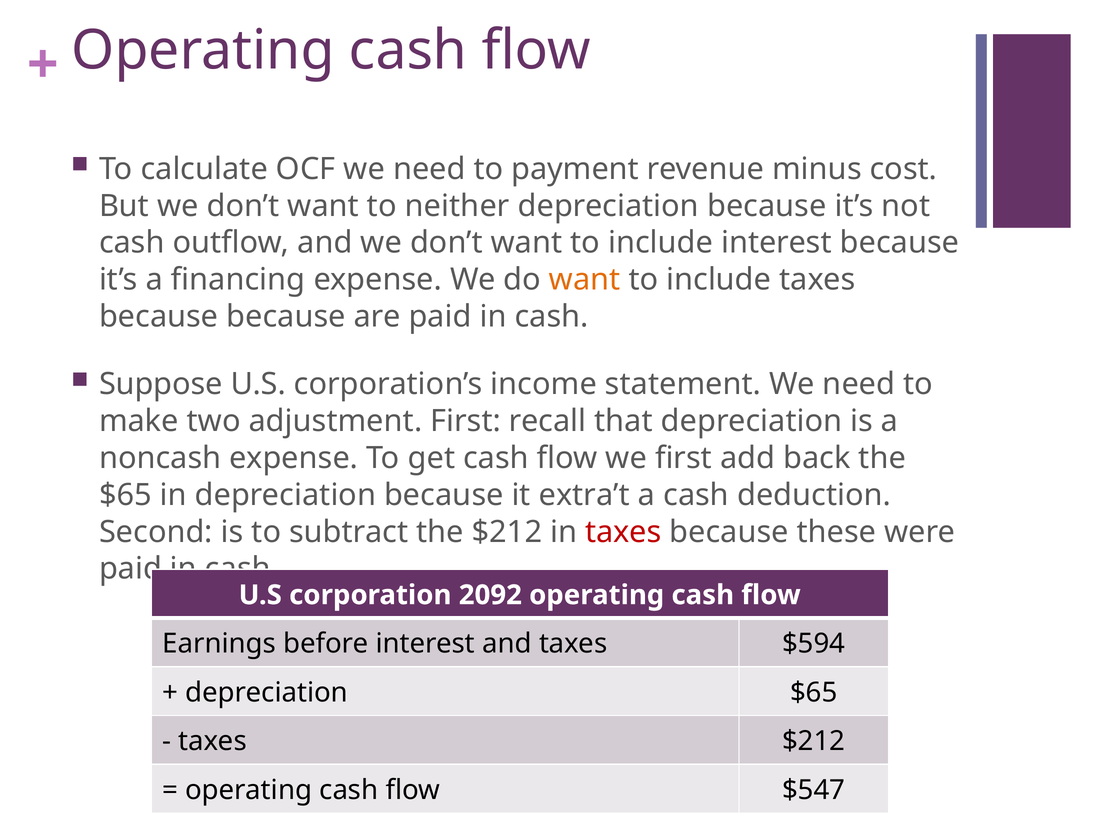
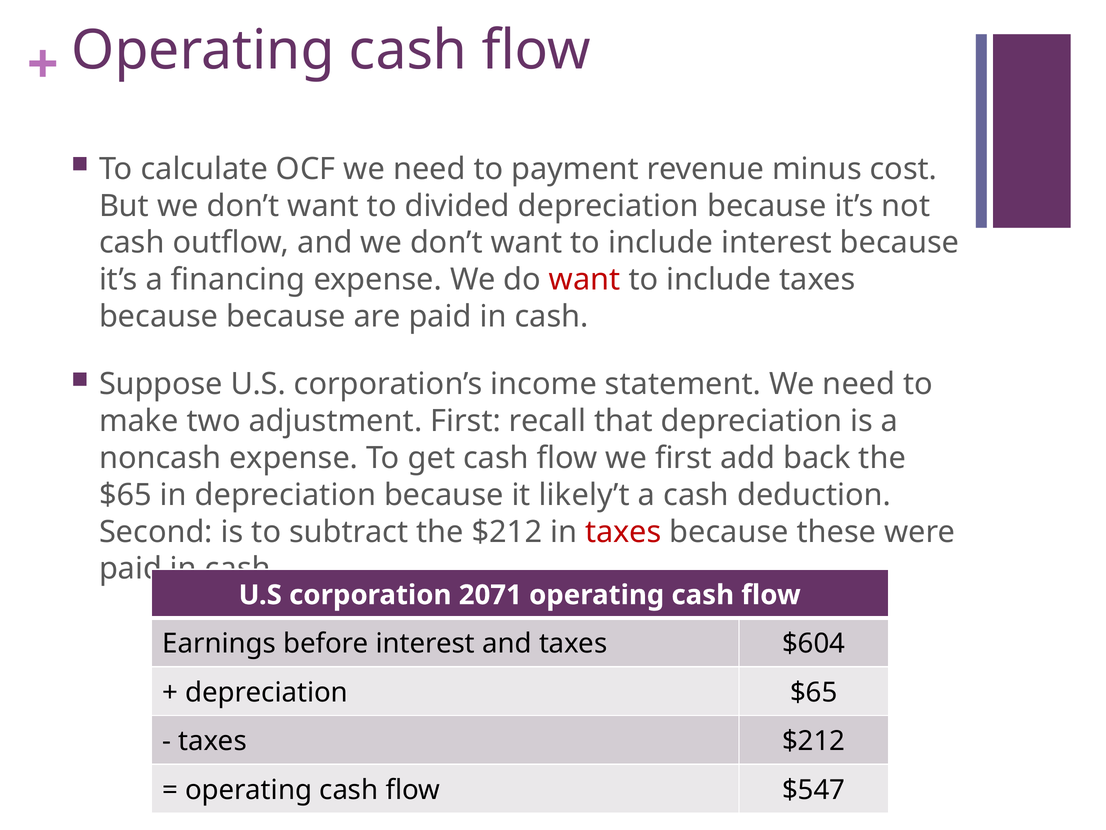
neither: neither -> divided (457, 206)
want colour: orange -> red (585, 280)
extra’t: extra’t -> likely’t (584, 495)
2092: 2092 -> 2071 (490, 595)
$594: $594 -> $604 (814, 643)
